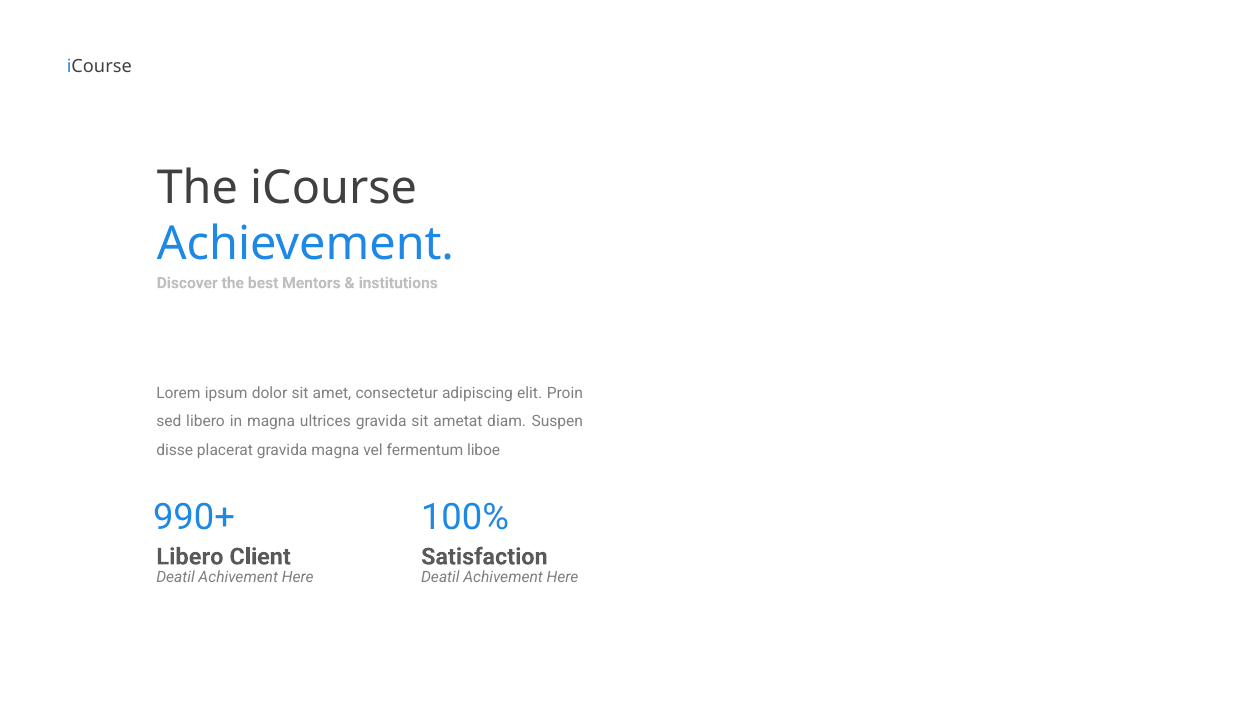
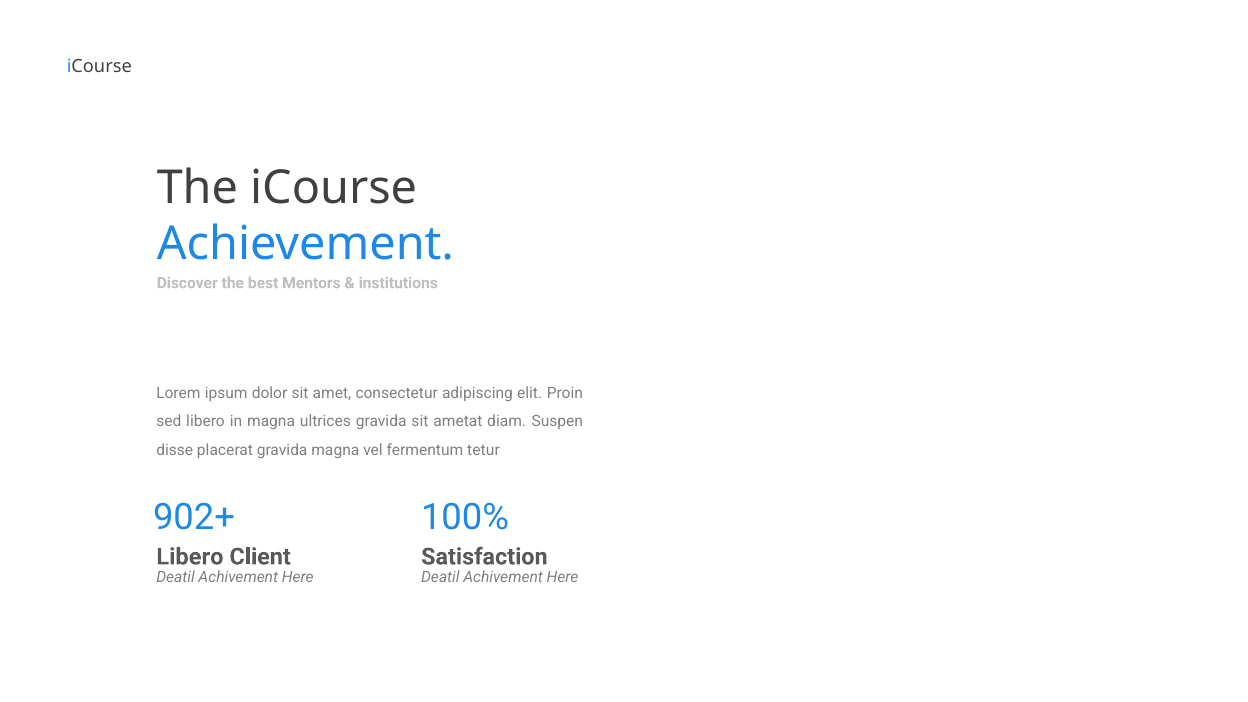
liboe: liboe -> tetur (483, 450)
990+: 990+ -> 902+ (194, 518)
